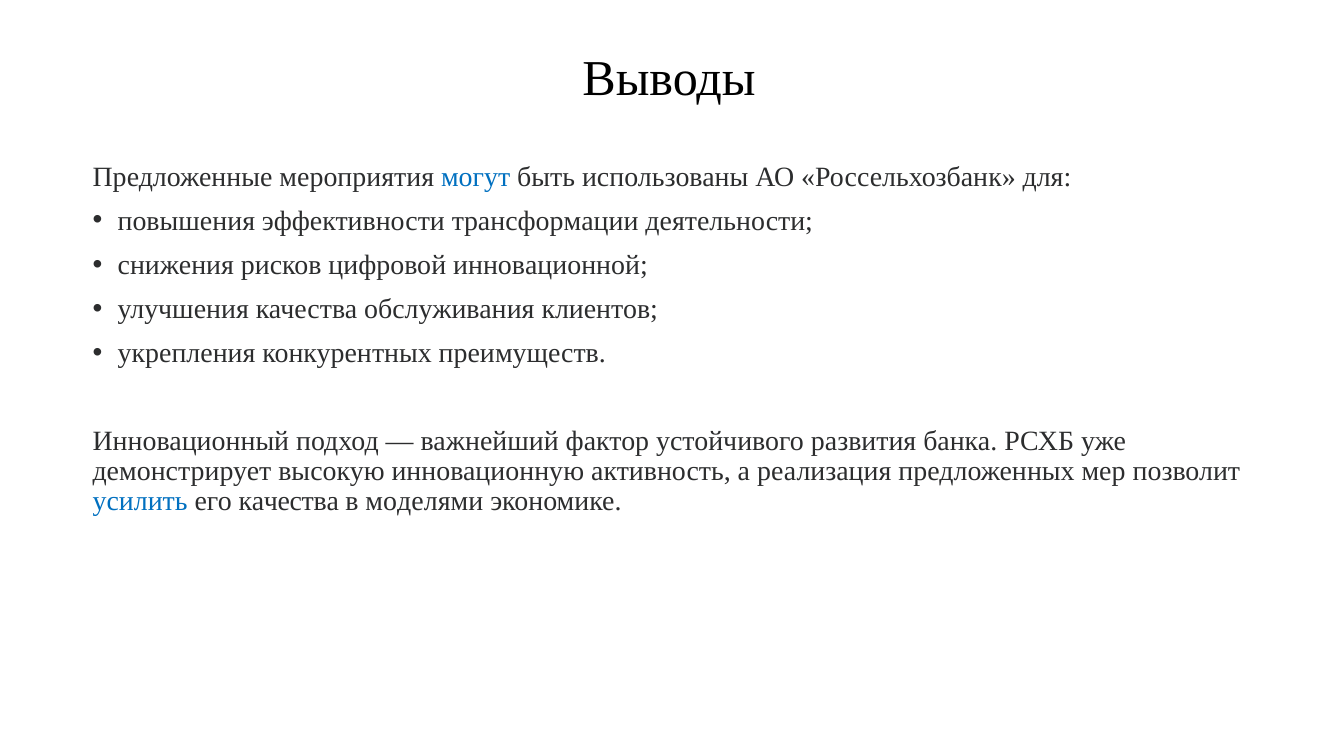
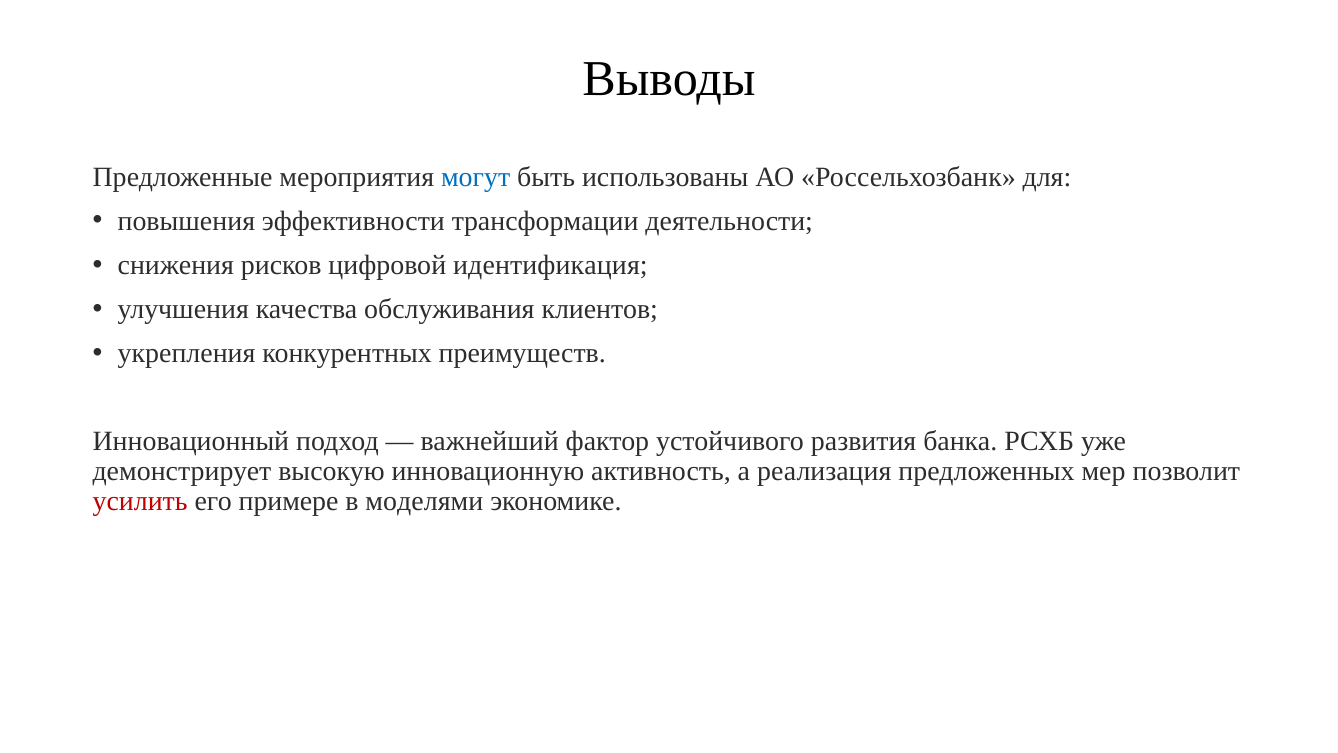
инновационной: инновационной -> идентификация (550, 265)
усилить colour: blue -> red (140, 501)
его качества: качества -> примере (289, 501)
